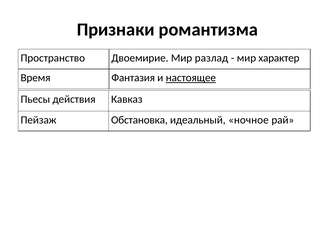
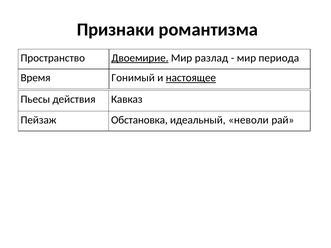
Двоемирие underline: none -> present (140, 58)
характер: характер -> периода (279, 58)
Фантазия: Фантазия -> Гонимый (133, 78)
ночное: ночное -> неволи (248, 120)
